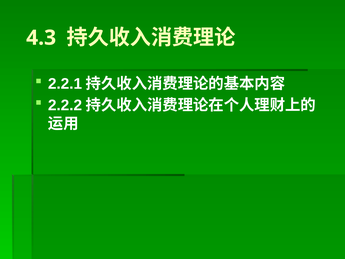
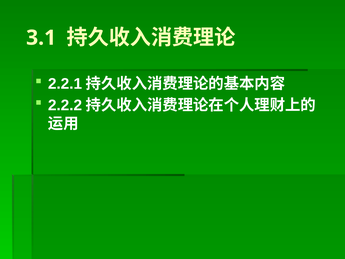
4.3: 4.3 -> 3.1 (41, 38)
